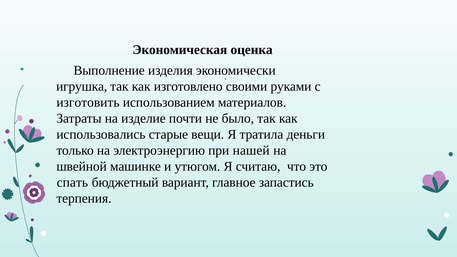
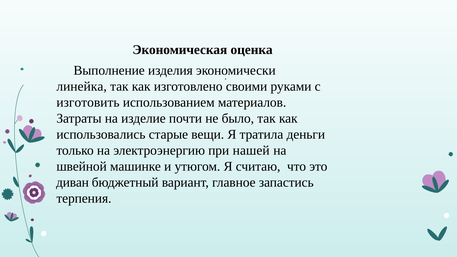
игрушка: игрушка -> линейка (82, 87)
спать: спать -> диван (73, 183)
